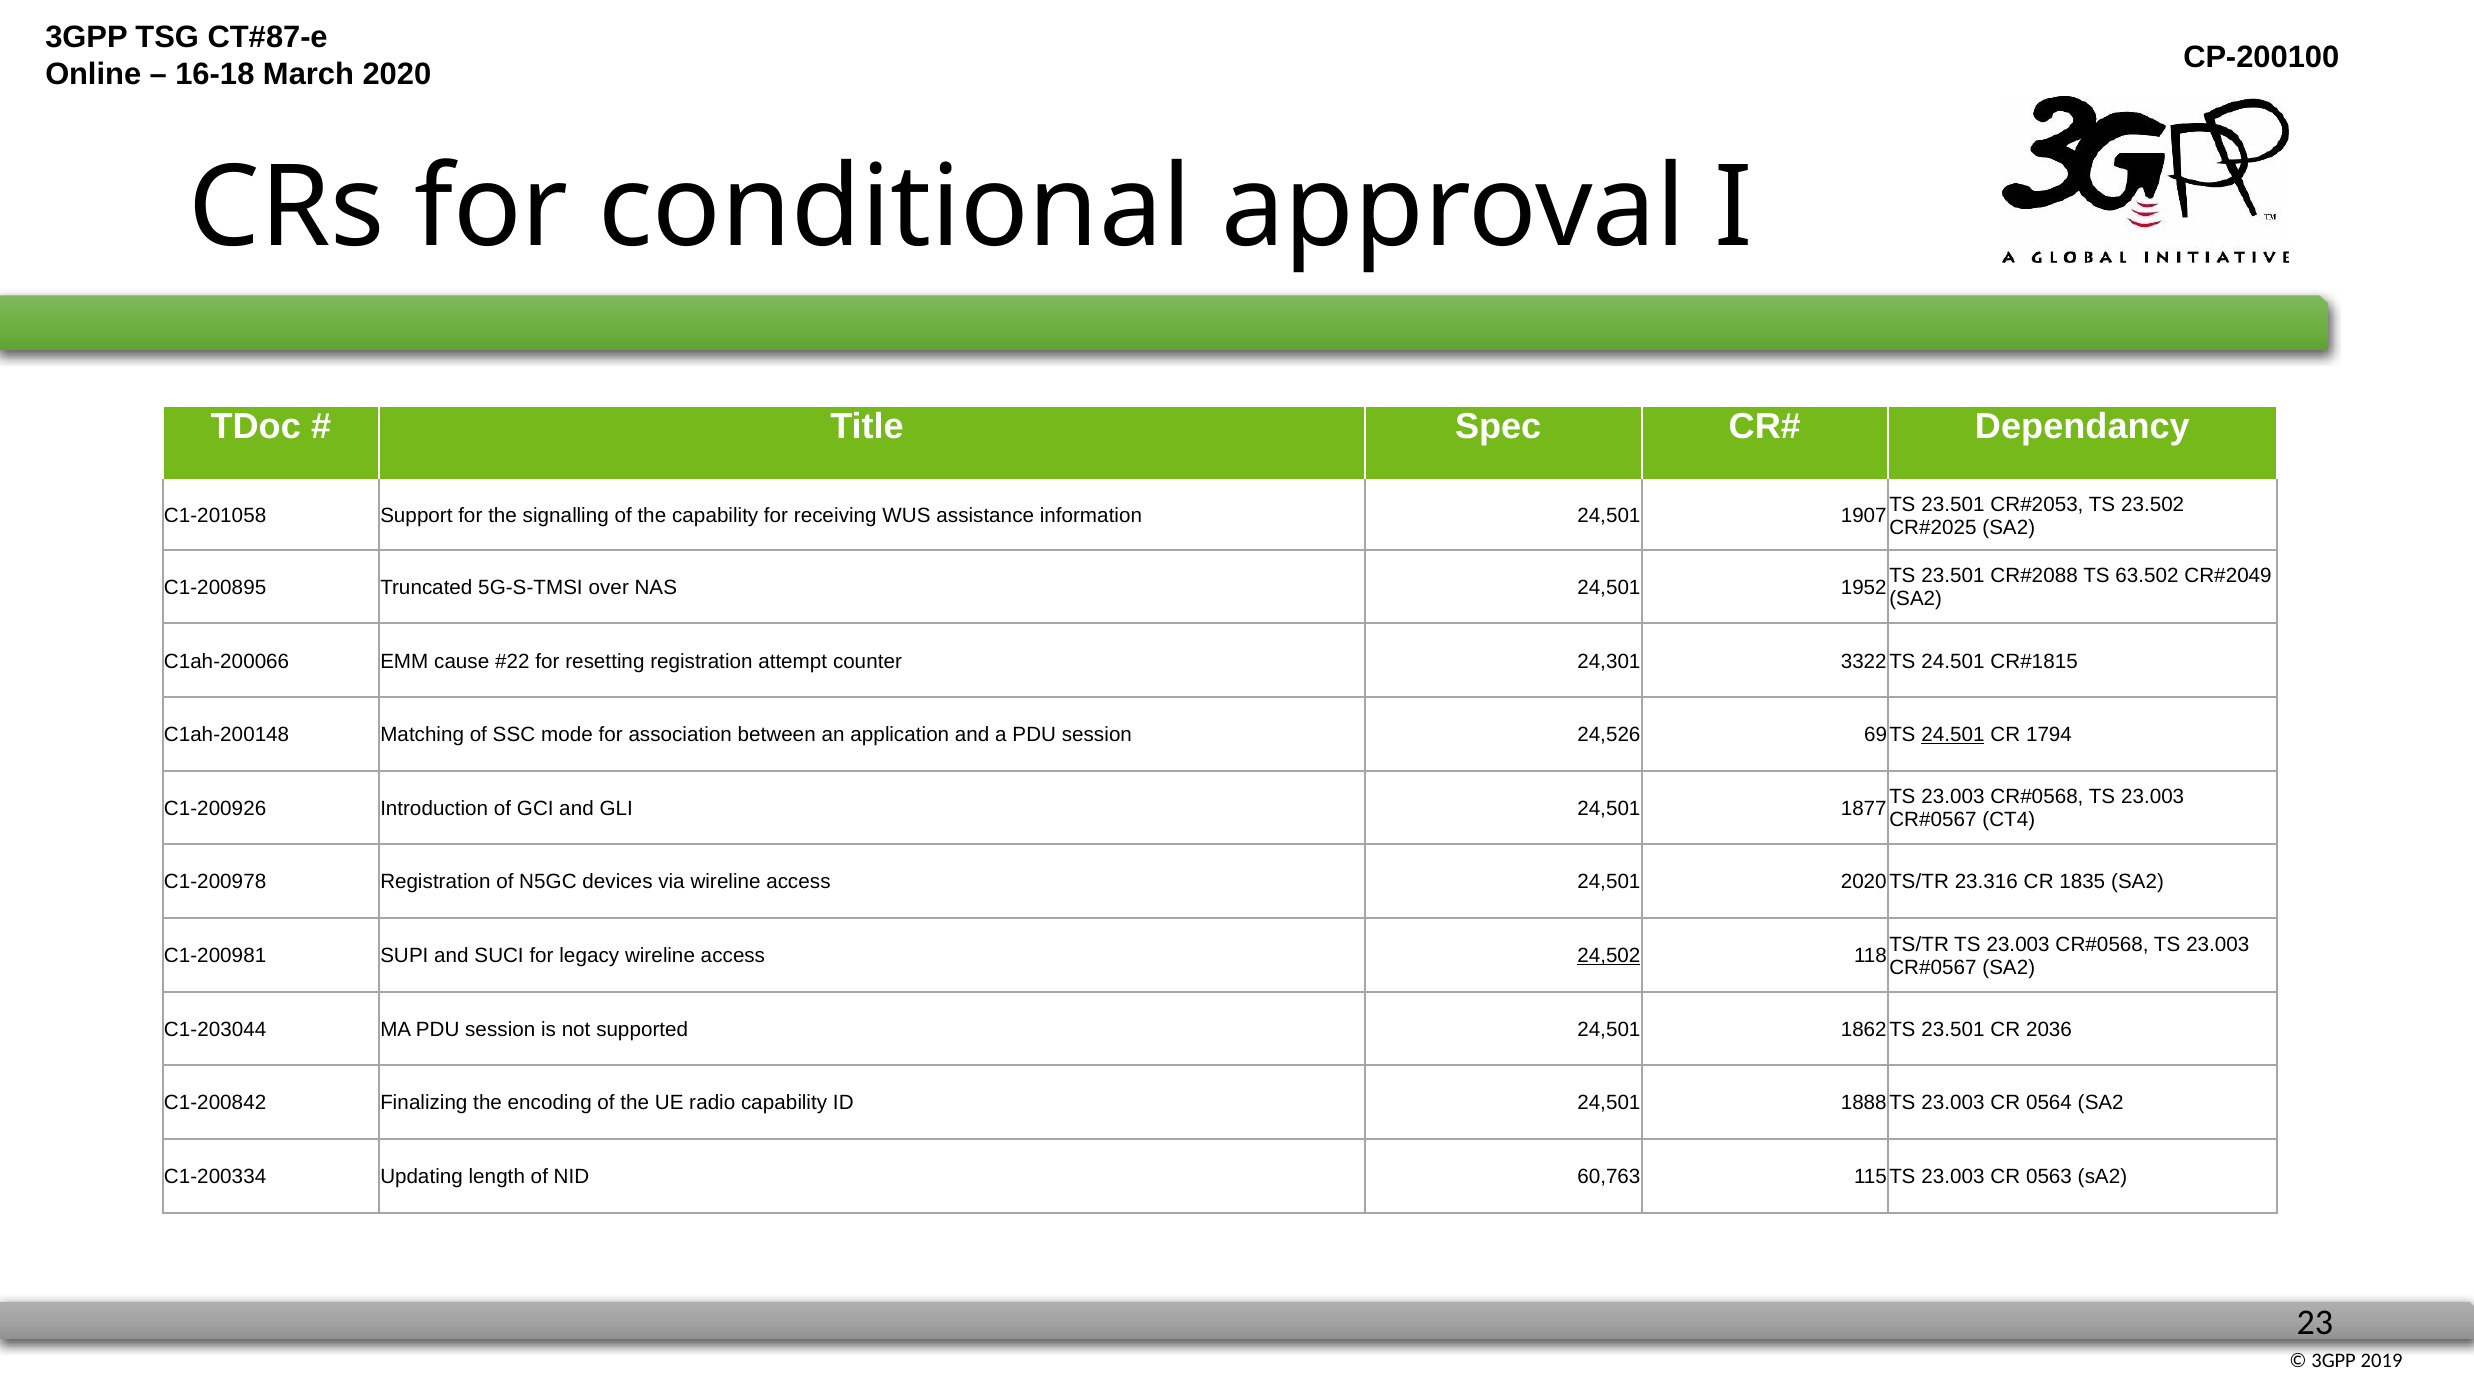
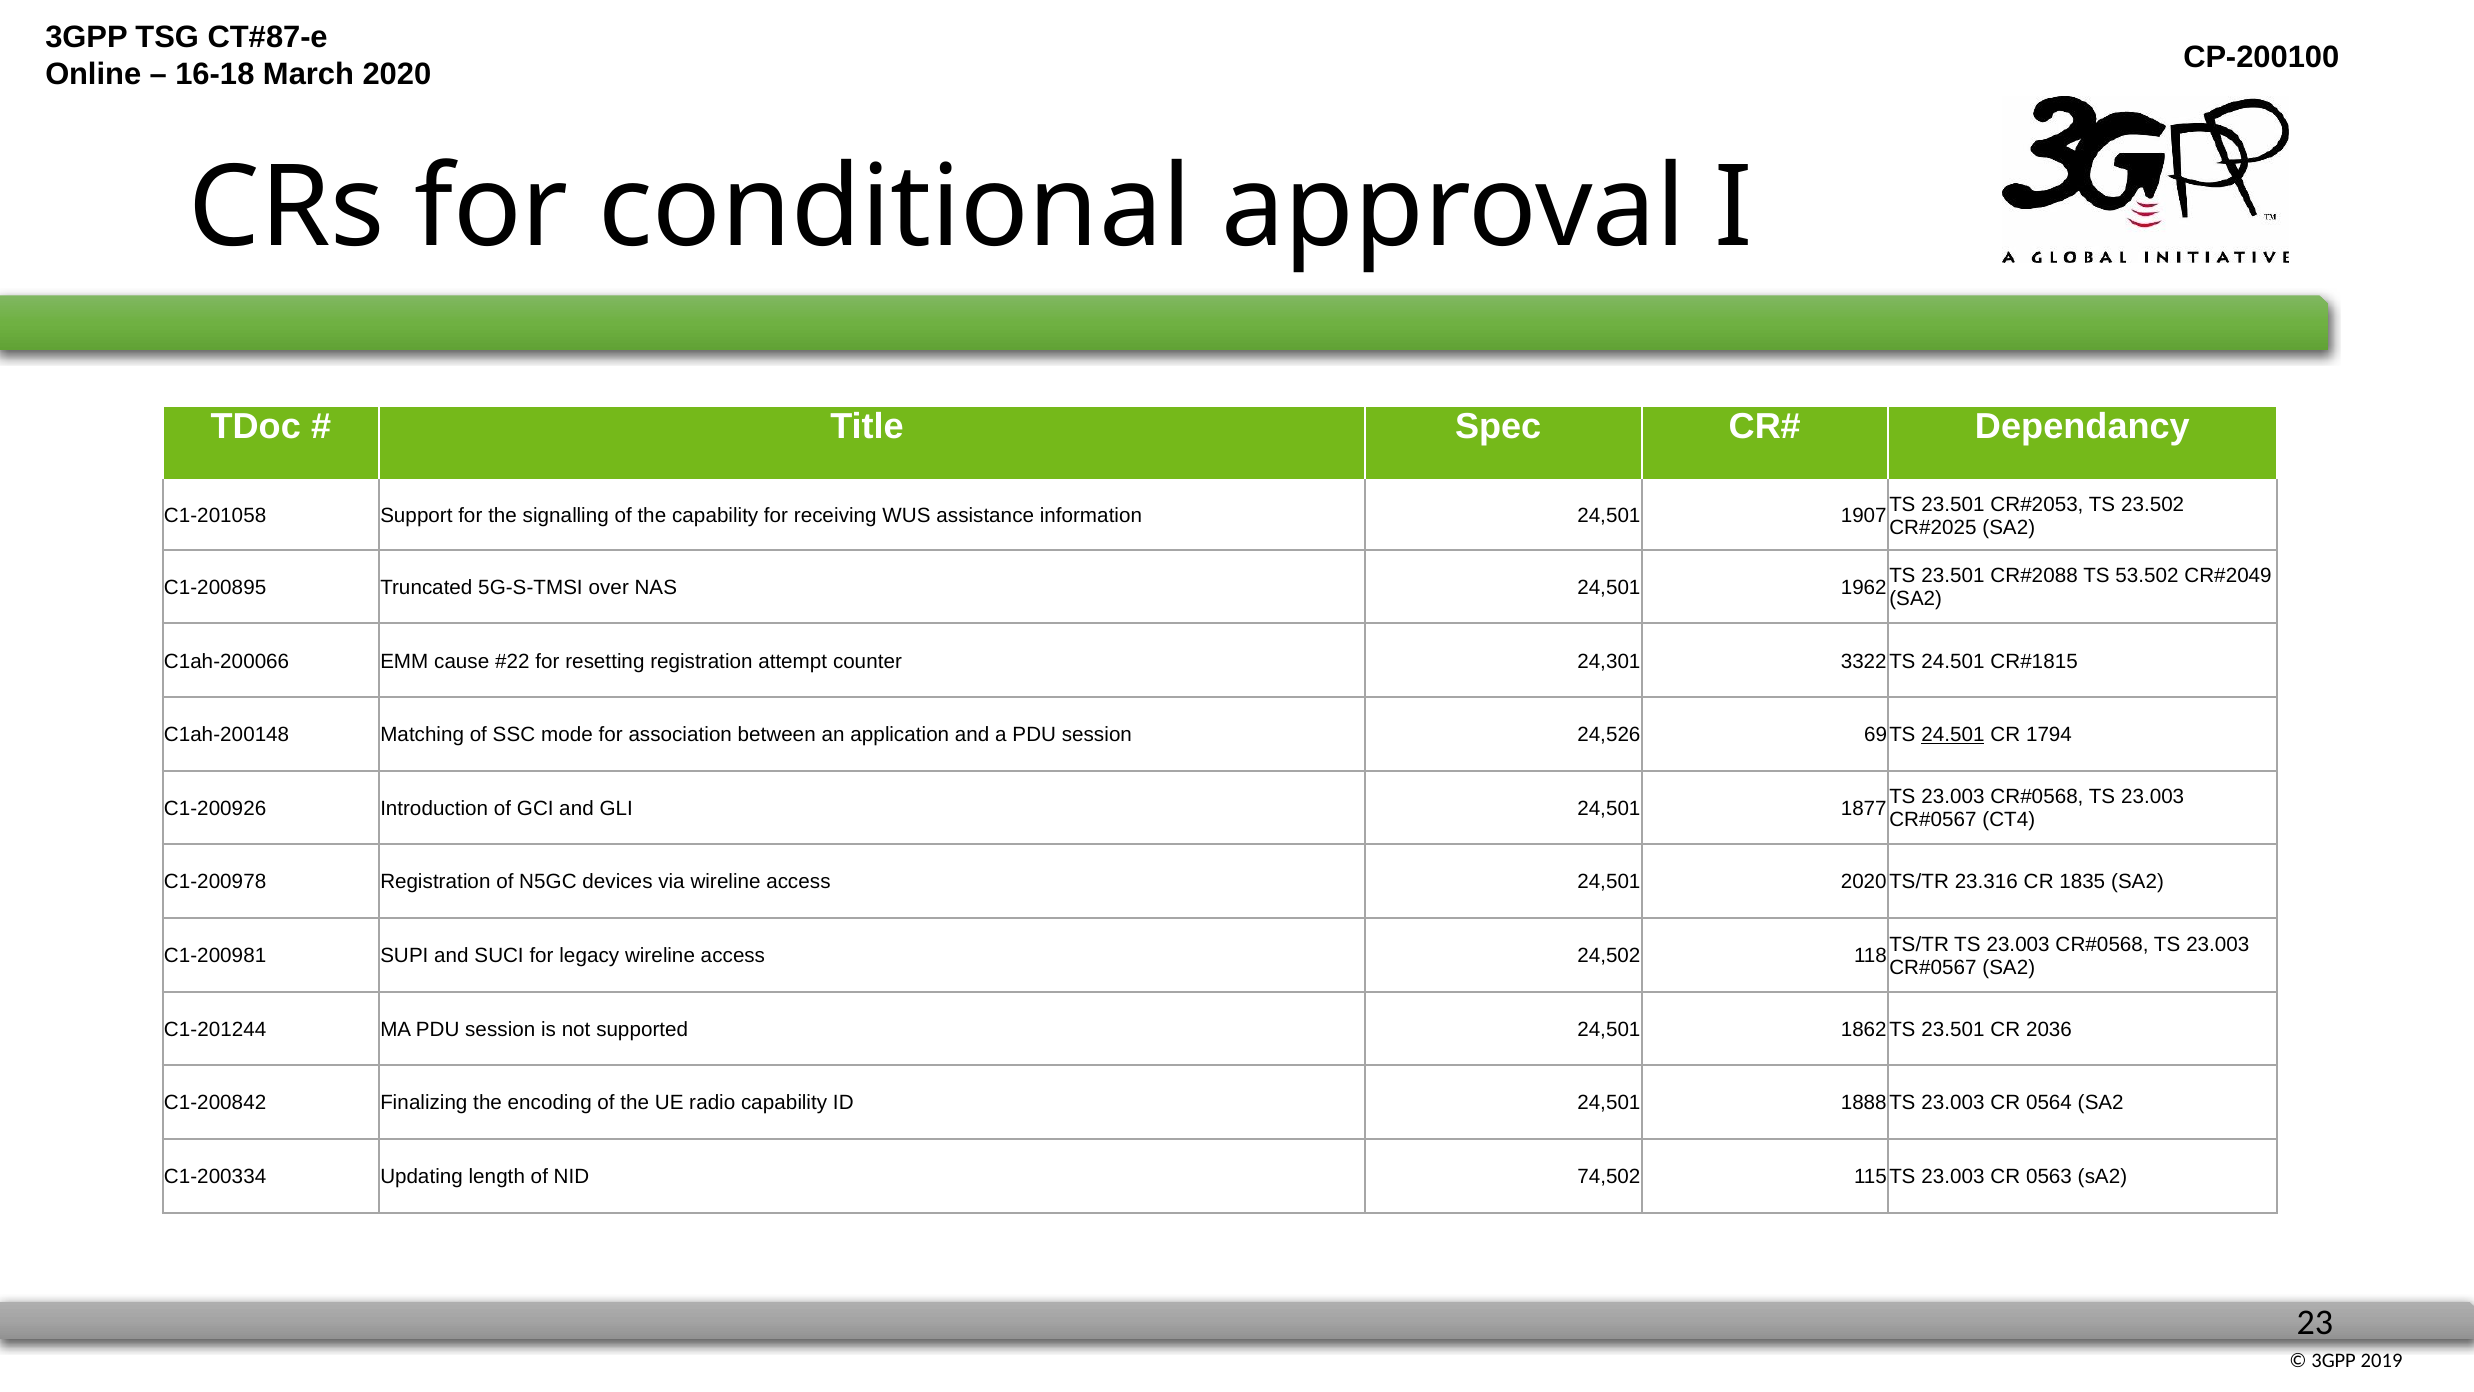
63.502: 63.502 -> 53.502 (2147, 576)
1952: 1952 -> 1962 (1864, 587)
24,502 underline: present -> none (1609, 956)
C1-203044: C1-203044 -> C1-201244 (215, 1029)
60,763: 60,763 -> 74,502 (1609, 1176)
